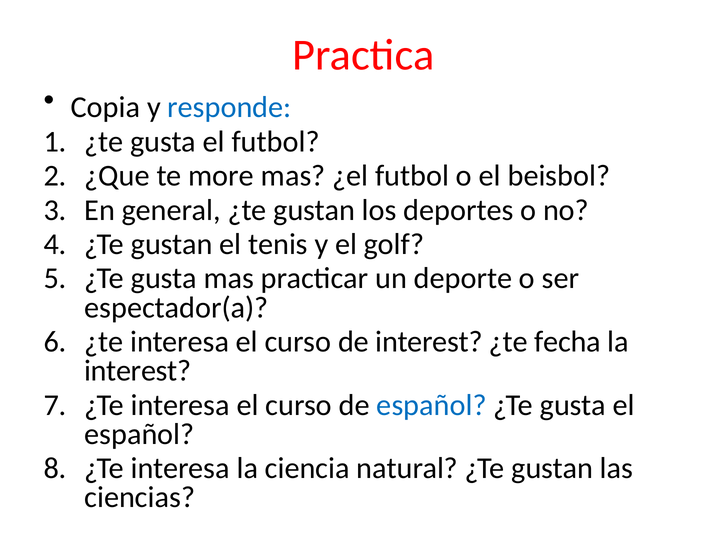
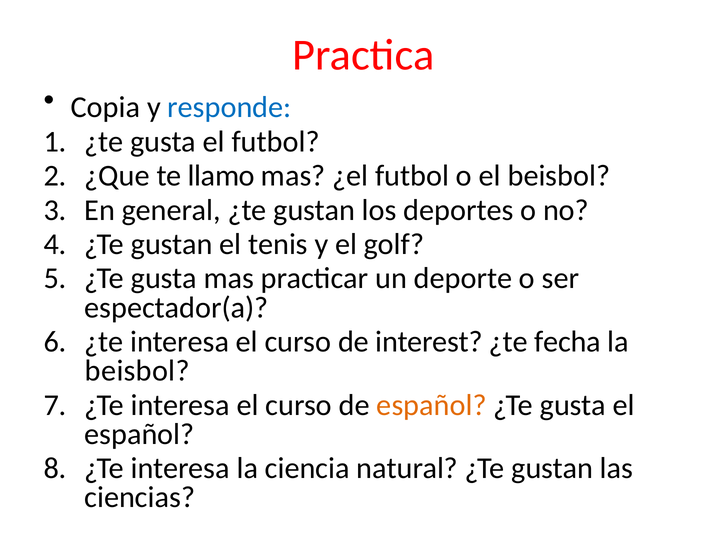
more: more -> llamo (221, 176)
interest: interest -> beisbol (137, 371)
español colour: blue -> orange (432, 405)
